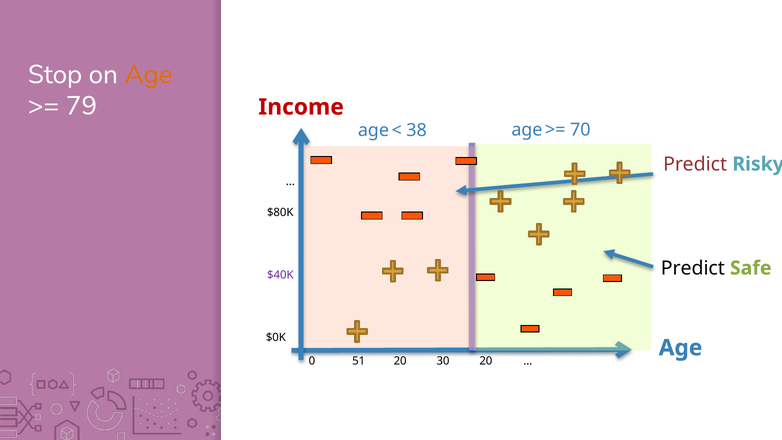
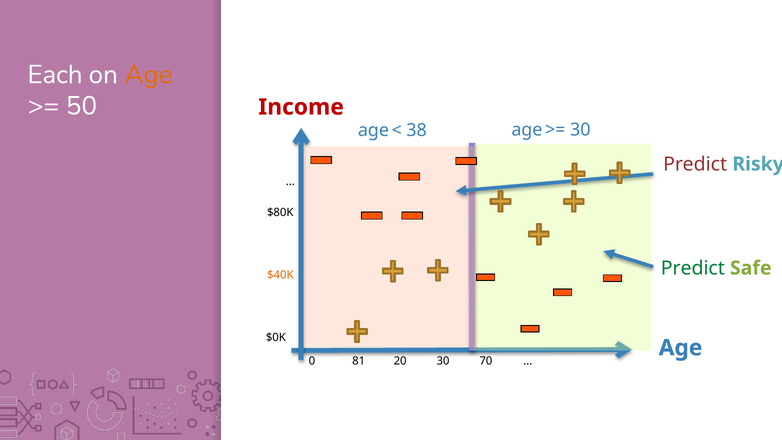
Stop: Stop -> Each (55, 75)
79: 79 -> 50 (81, 106)
70: 70 -> 30 (580, 130)
Predict colour: black -> green (693, 268)
$40K colour: purple -> orange (280, 275)
51: 51 -> 81 (359, 361)
30 20: 20 -> 70 (486, 361)
